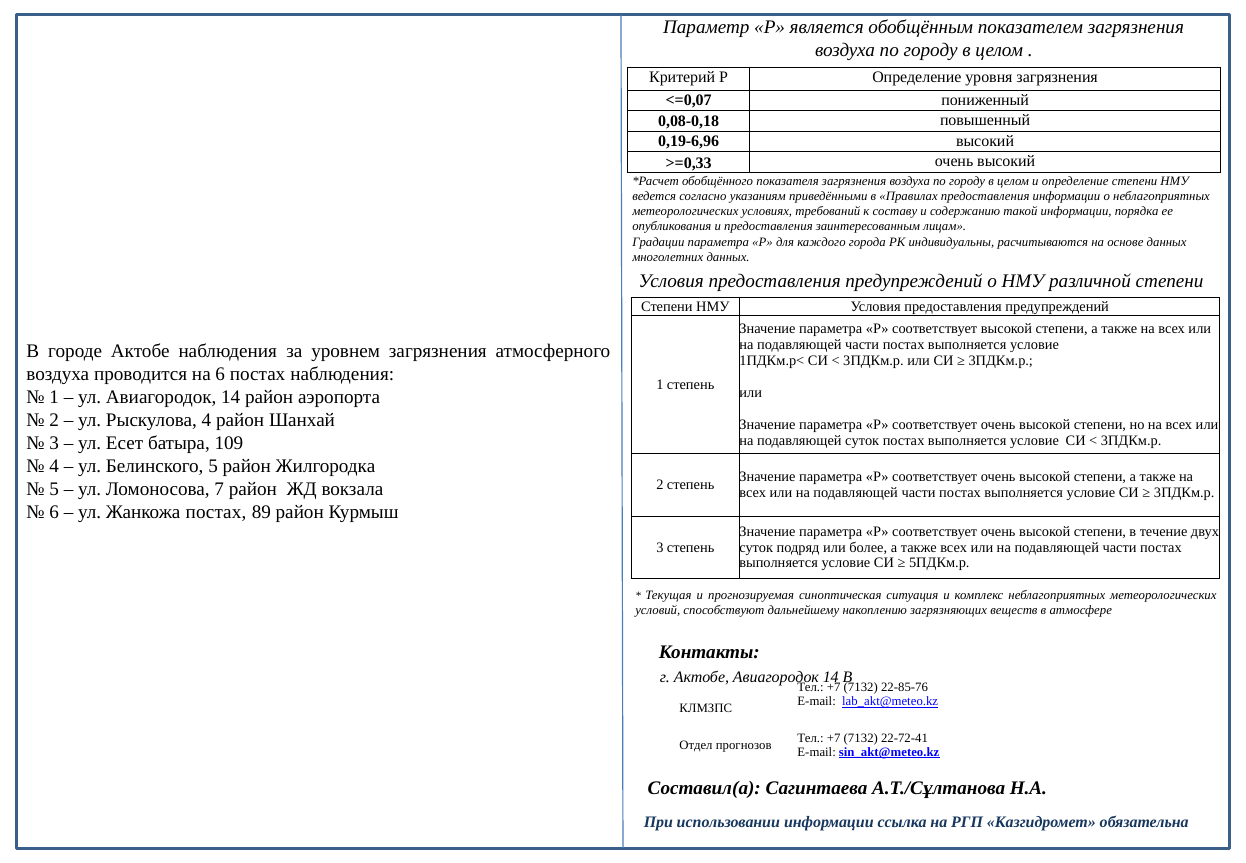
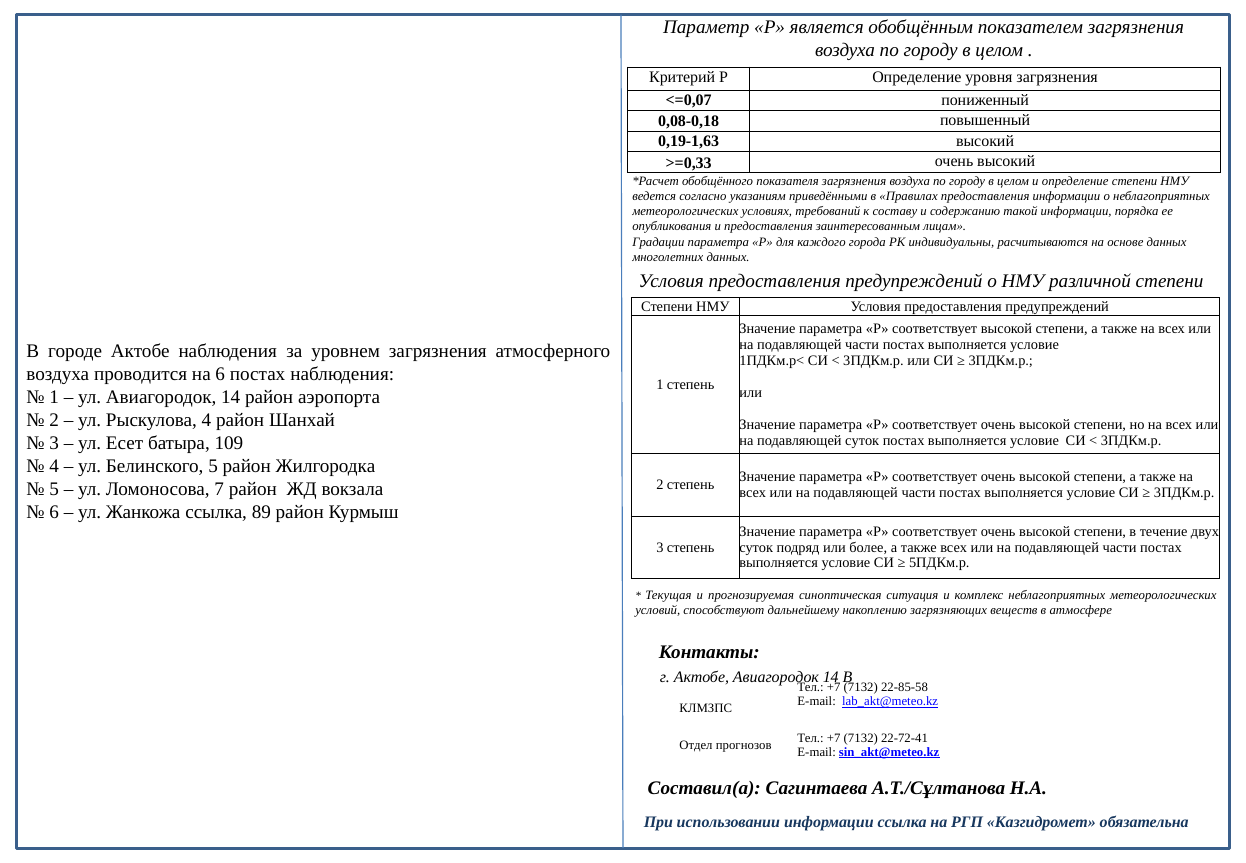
0,19-6,96: 0,19-6,96 -> 0,19-1,63 (689, 141)
Жанкожа постах: постах -> ссылка (216, 512)
22-85-76: 22-85-76 -> 22-85-58 (905, 687)
